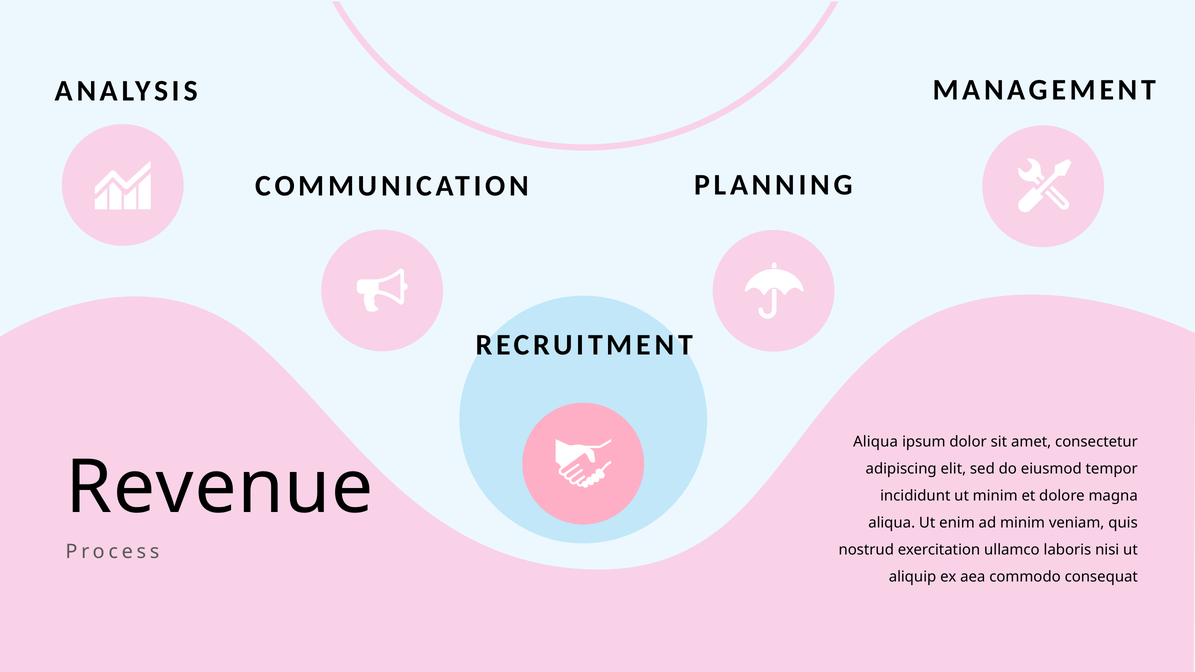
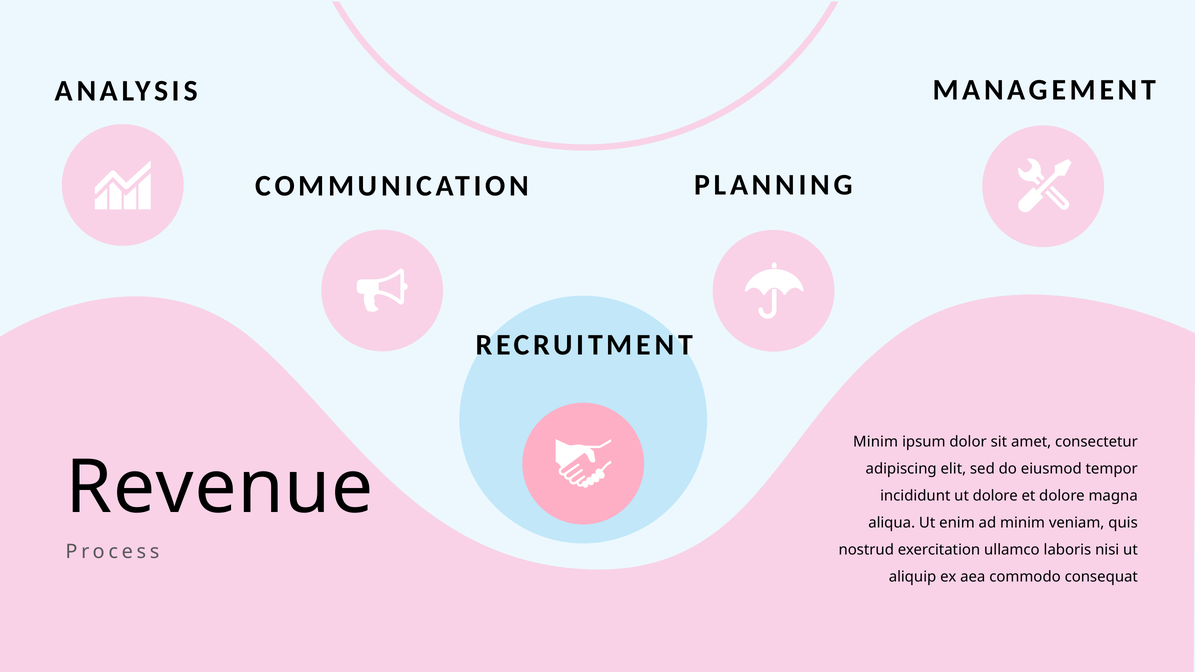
Aliqua: Aliqua -> Minim (876, 442)
ut minim: minim -> dolore (995, 496)
